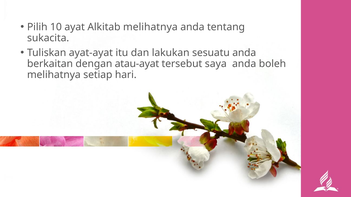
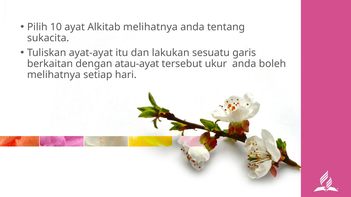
sesuatu anda: anda -> garis (244, 53)
saya: saya -> ukur (216, 64)
